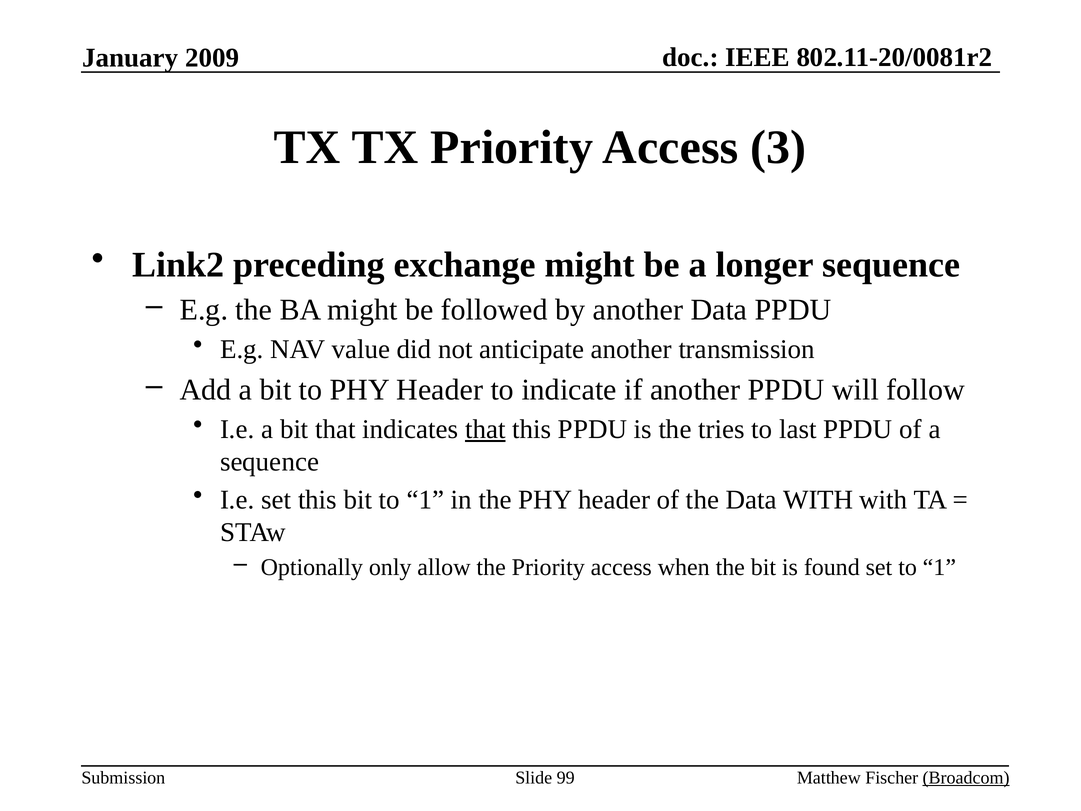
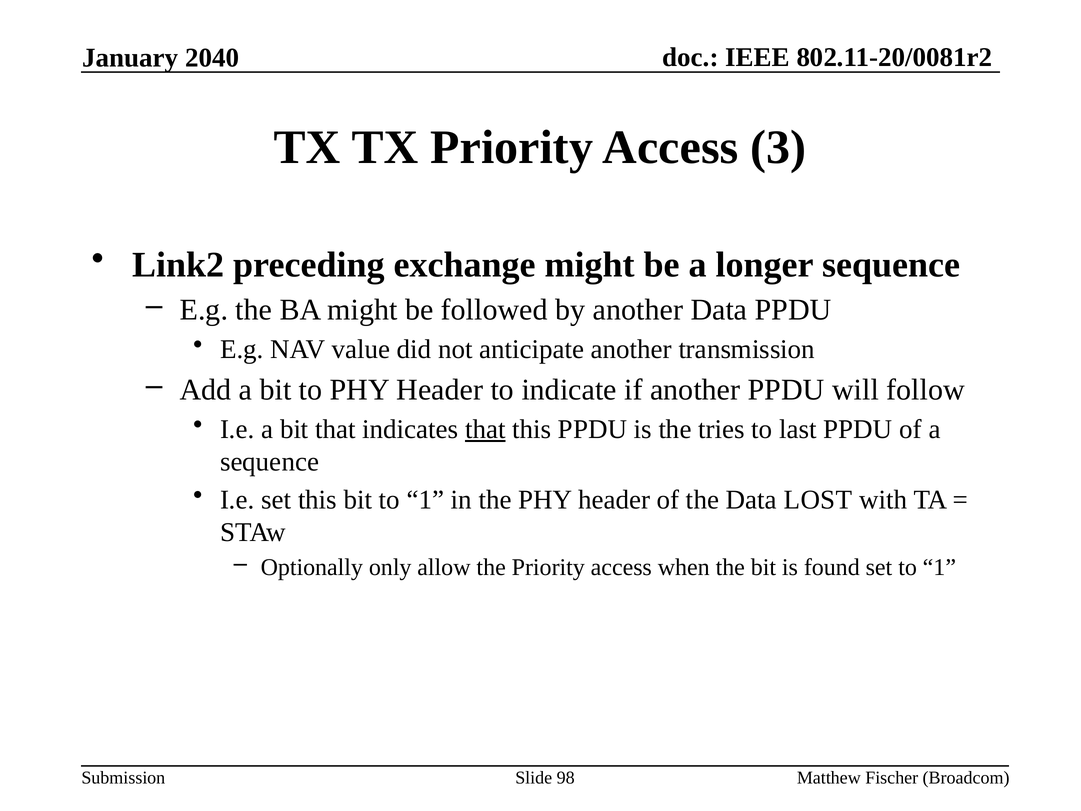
2009: 2009 -> 2040 (212, 58)
Data WITH: WITH -> LOST (818, 500)
99: 99 -> 98 (566, 778)
Broadcom underline: present -> none (966, 778)
